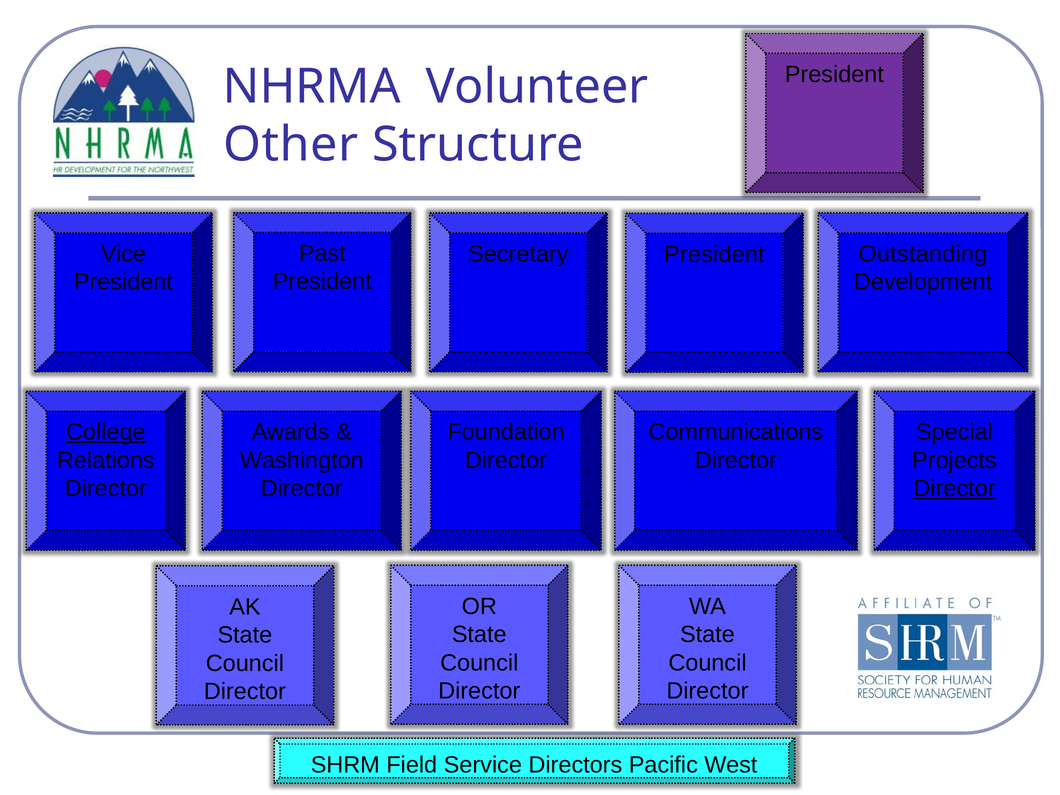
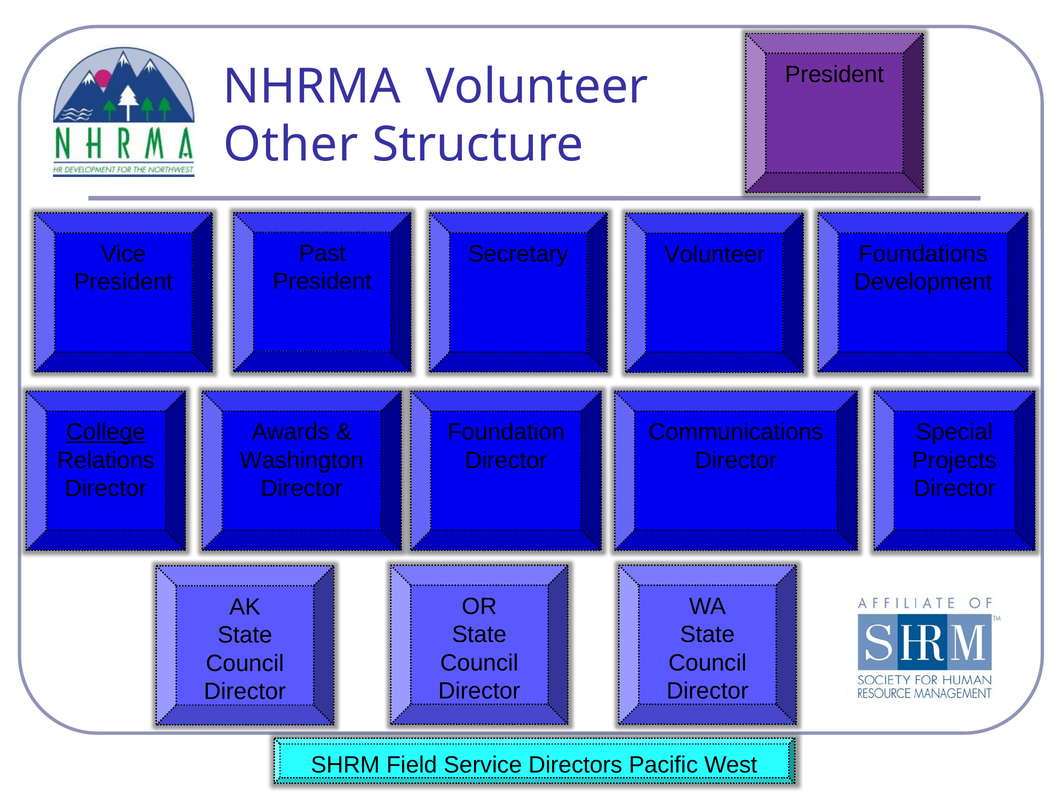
Secretary President: President -> Volunteer (714, 254)
Outstanding: Outstanding -> Foundations (923, 254)
Director underline: present -> none (954, 489)
